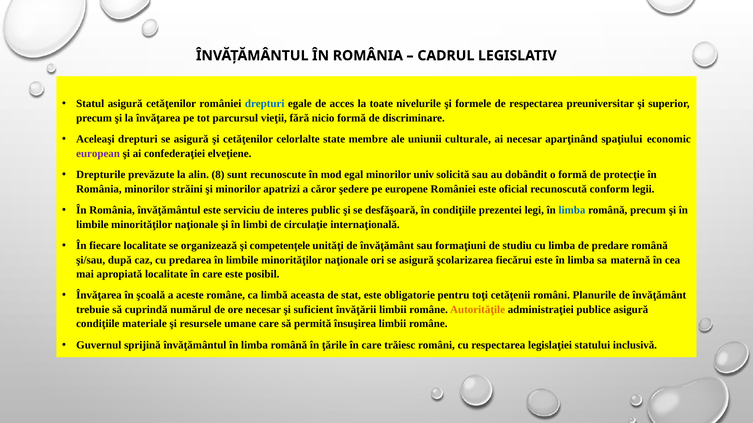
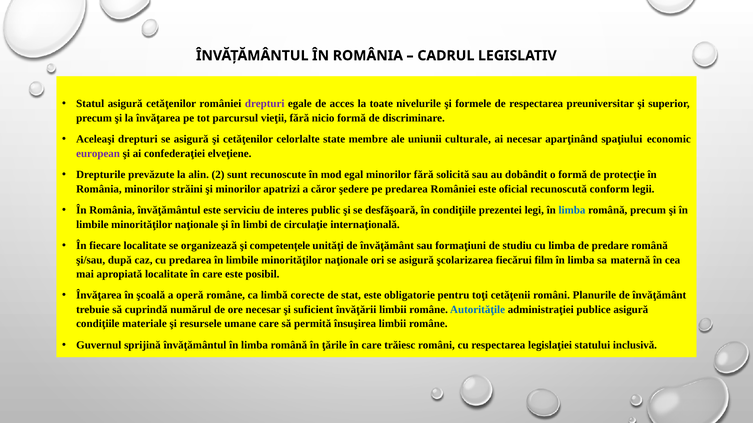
drepturi colour: blue -> purple (265, 104)
8: 8 -> 2 (218, 175)
minorilor univ: univ -> fără (424, 175)
pe europene: europene -> predarea (406, 189)
fiecărui este: este -> film (544, 260)
aceste: aceste -> operă (190, 296)
aceasta: aceasta -> corecte (308, 296)
Autorităţile colour: orange -> blue (478, 310)
